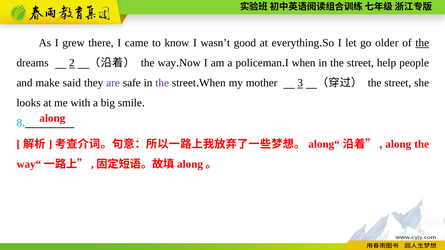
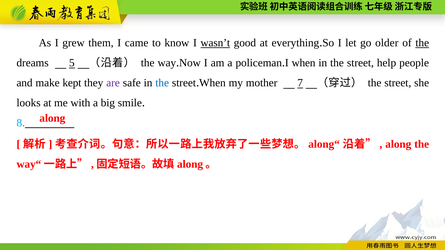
there: there -> them (101, 43)
wasn’t underline: none -> present (215, 43)
2: 2 -> 5 (72, 63)
said: said -> kept (72, 83)
the colour: purple -> blue (162, 83)
3: 3 -> 7 (300, 83)
